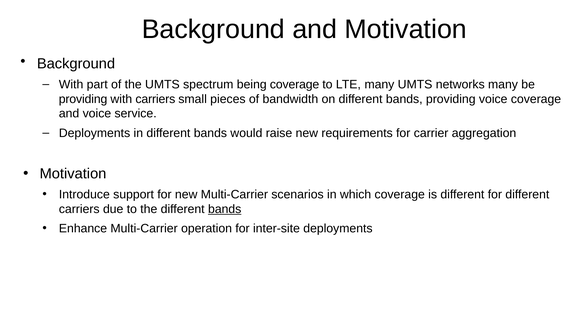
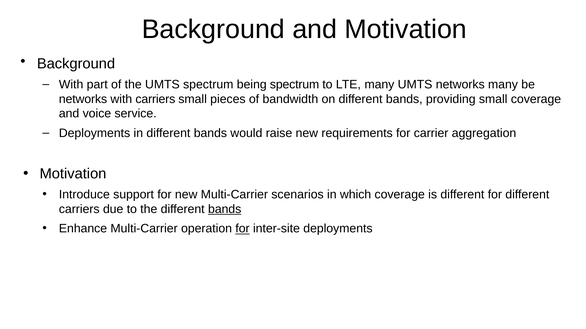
being coverage: coverage -> spectrum (295, 84)
providing: providing -> networks (83, 99)
providing voice: voice -> small (493, 99)
for underline: none -> present (243, 229)
